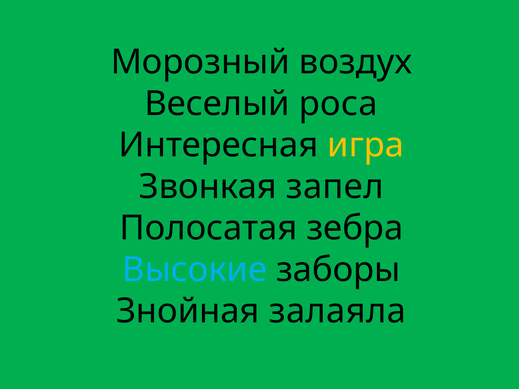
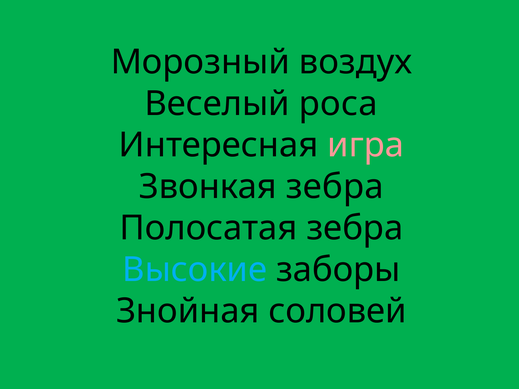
игра colour: yellow -> pink (366, 145)
Звонкая запел: запел -> зебра (335, 187)
залаяла: залаяла -> соловей (338, 311)
